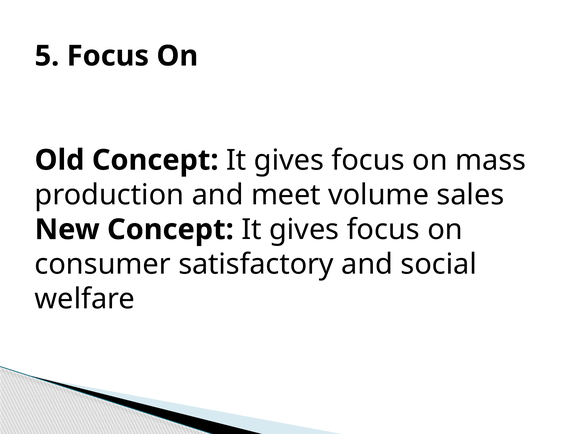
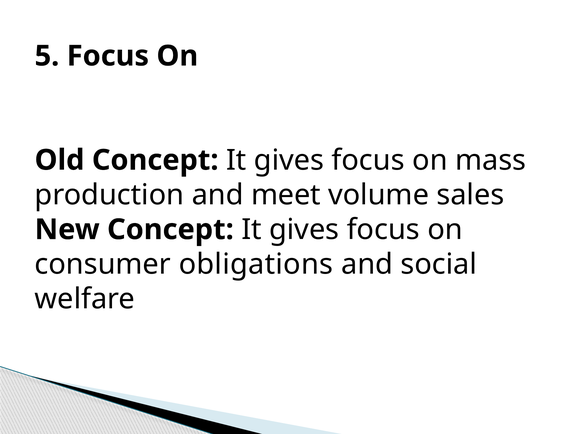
satisfactory: satisfactory -> obligations (256, 264)
